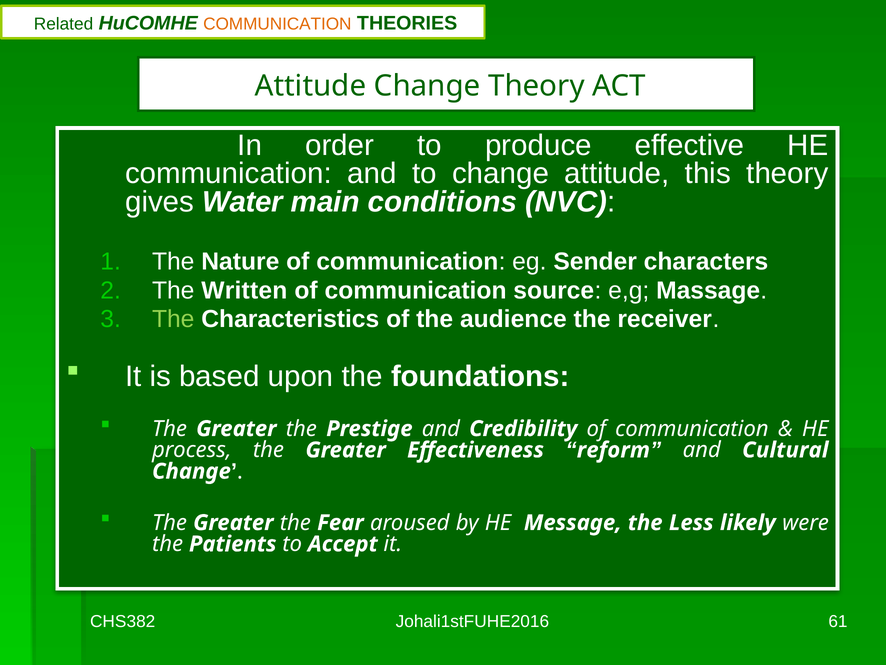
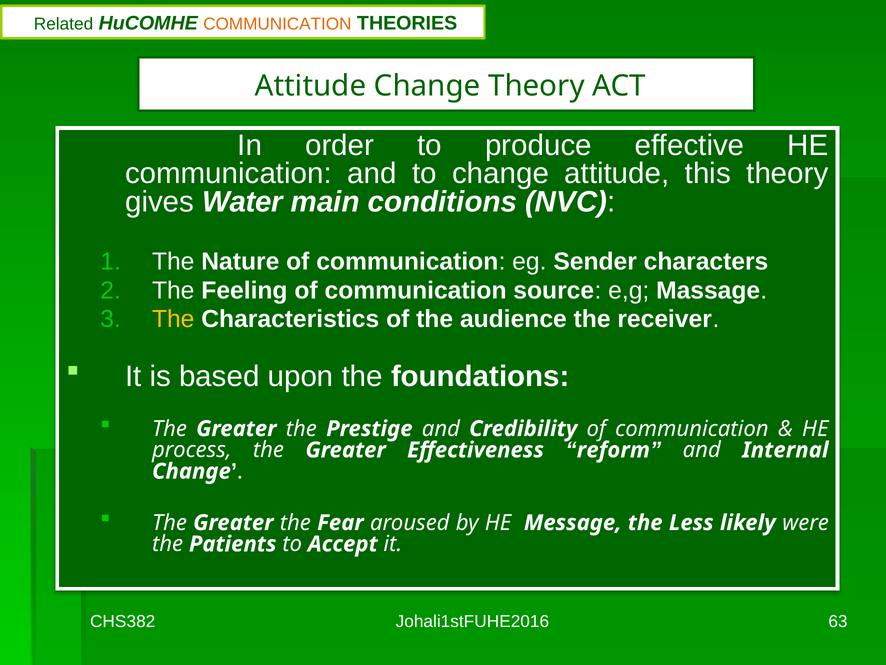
Written: Written -> Feeling (244, 290)
The colour: light green -> yellow (173, 319)
Cultural: Cultural -> Internal (785, 450)
61: 61 -> 63 (838, 621)
